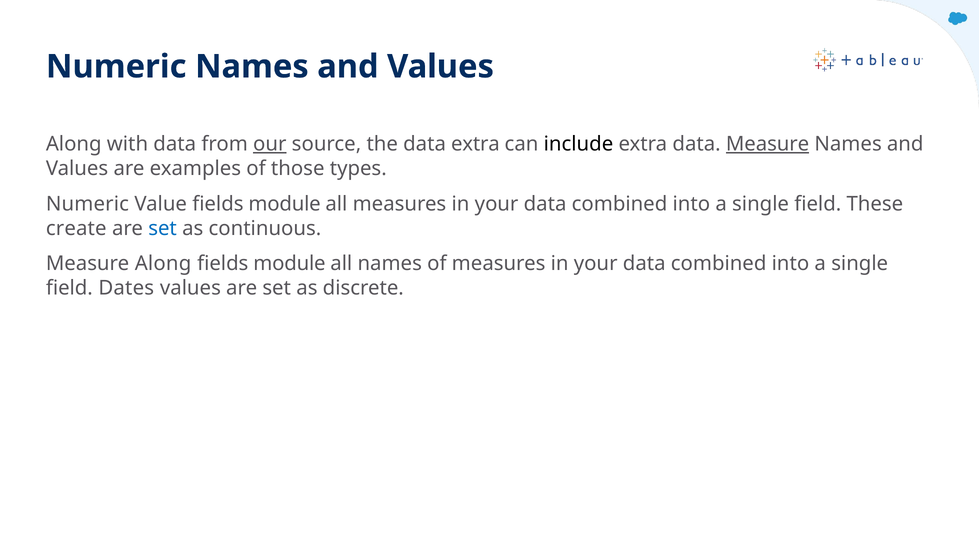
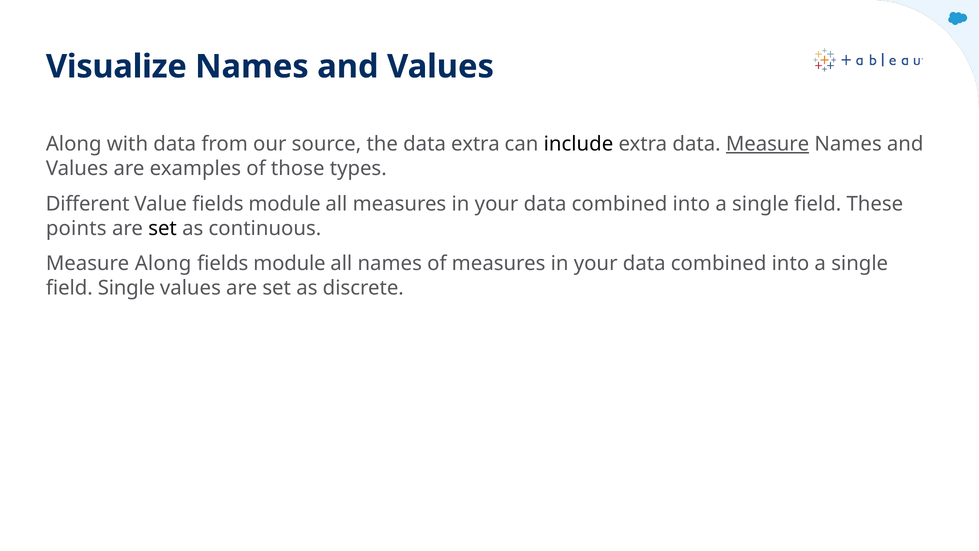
Numeric: Numeric -> Visualize (116, 67)
our underline: present -> none (270, 144)
Numeric: Numeric -> Different (88, 204)
create: create -> points (76, 228)
set colour: blue -> black (163, 228)
field Dates: Dates -> Single (126, 288)
